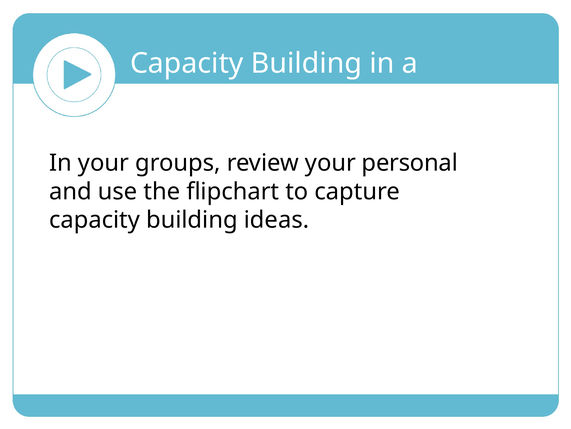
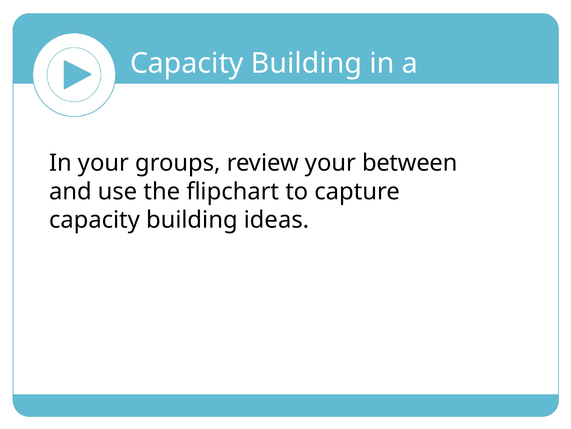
personal: personal -> between (410, 163)
